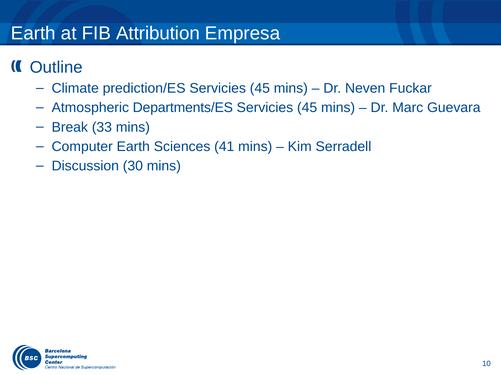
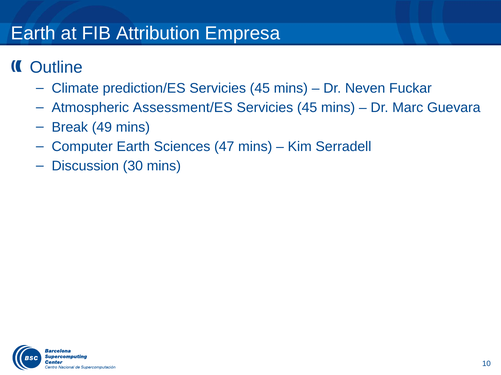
Departments/ES: Departments/ES -> Assessment/ES (183, 108)
33: 33 -> 49 (102, 127)
41: 41 -> 47 (224, 147)
